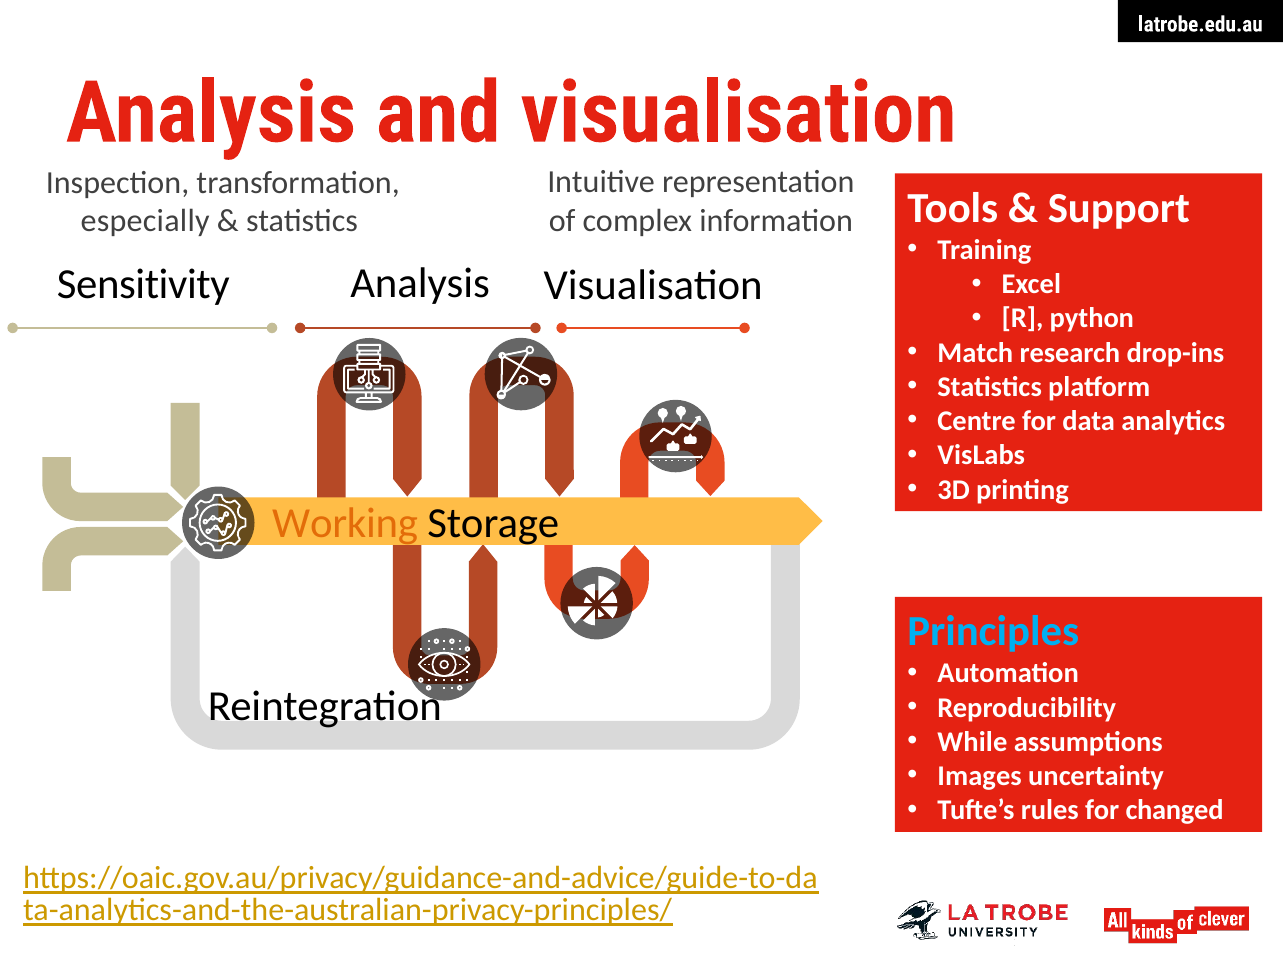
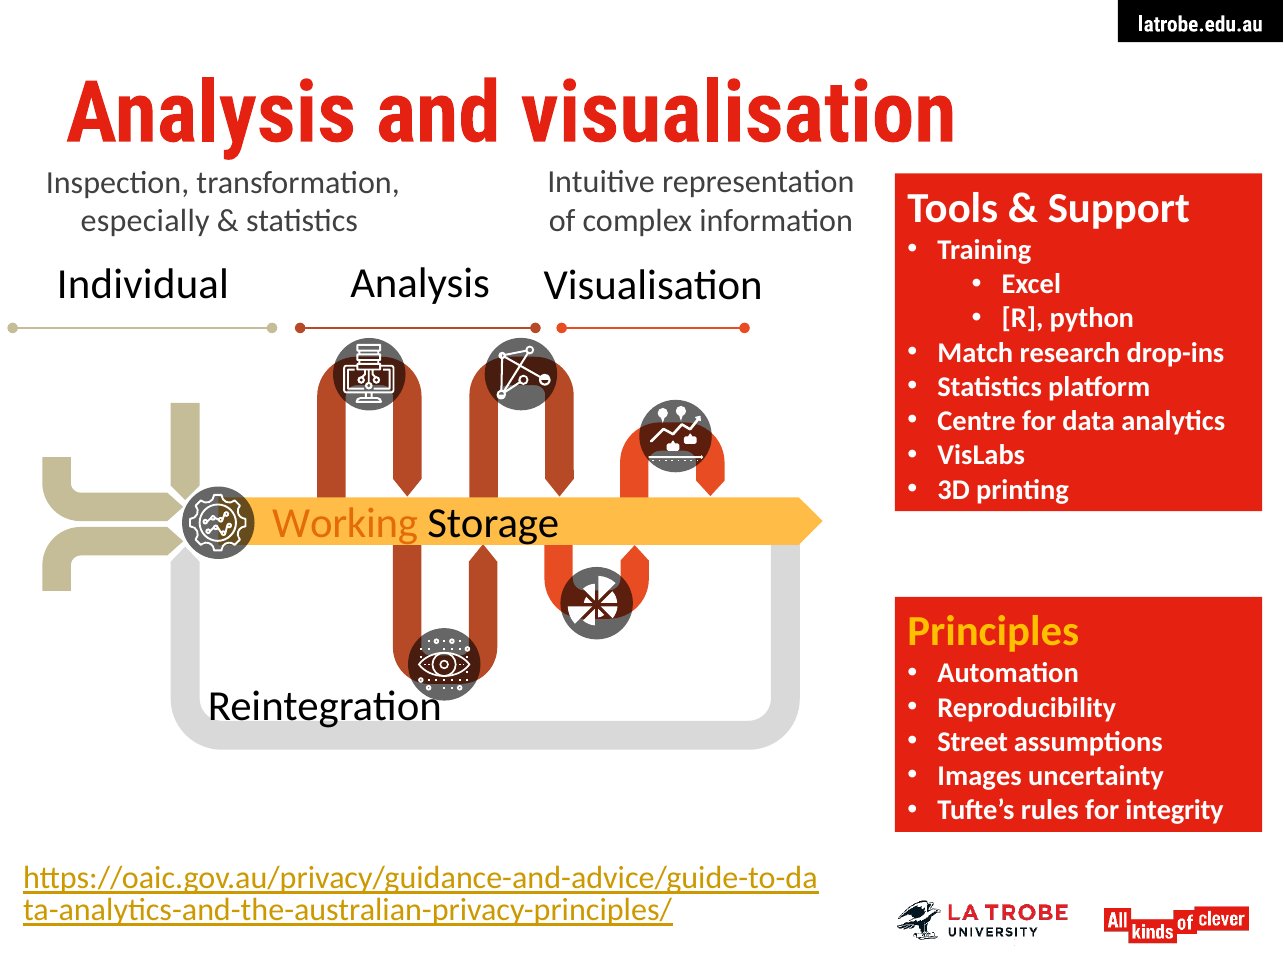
Sensitivity: Sensitivity -> Individual (143, 285)
Principles colour: light blue -> yellow (993, 632)
While: While -> Street (973, 742)
changed: changed -> integrity (1175, 810)
